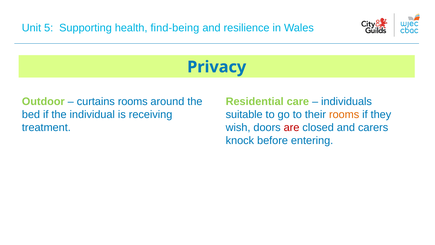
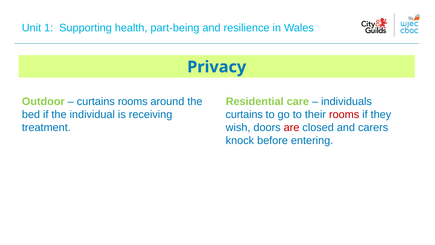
5: 5 -> 1 (49, 28)
find-being: find-being -> part-being (175, 28)
suitable: suitable -> curtains (244, 114)
rooms colour: orange -> red (344, 114)
